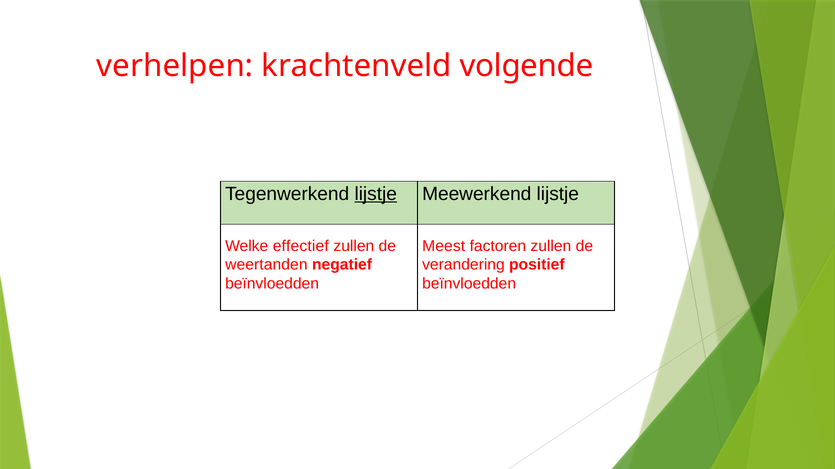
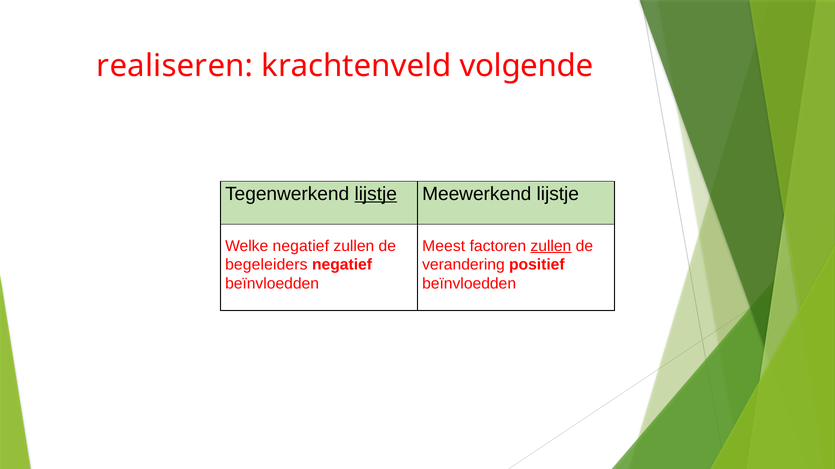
verhelpen: verhelpen -> realiseren (175, 66)
Welke effectief: effectief -> negatief (301, 246)
zullen underline: none -> present (551, 246)
weertanden: weertanden -> begeleiders (266, 265)
